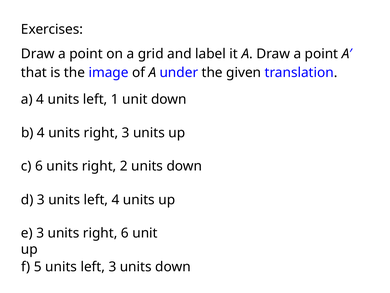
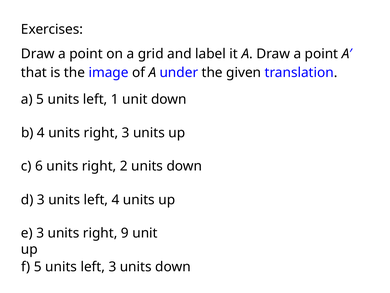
a 4: 4 -> 5 (40, 99)
right 6: 6 -> 9 (125, 233)
